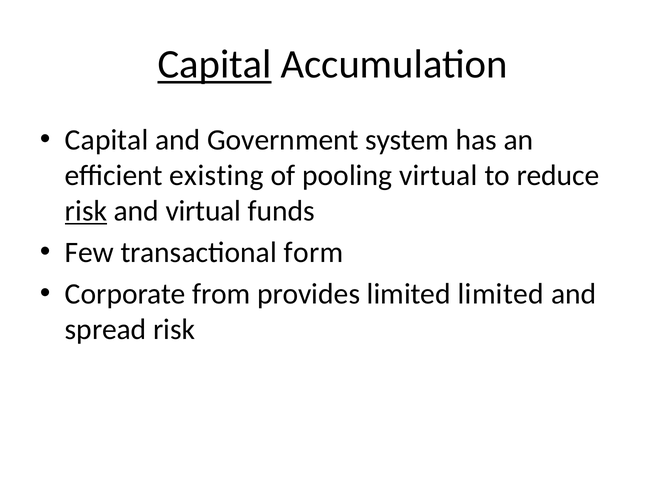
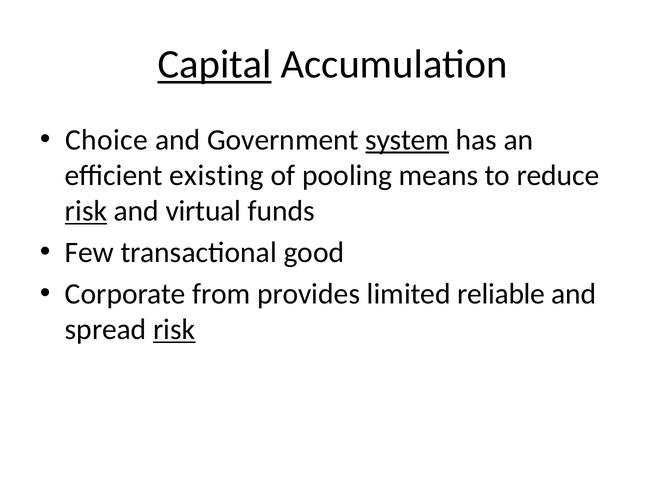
Capital: Capital -> Choice (107, 140)
system underline: none -> present (407, 140)
pooling virtual: virtual -> means (438, 175)
form: form -> good (314, 252)
limited limited: limited -> reliable (501, 294)
risk underline: none -> present (174, 329)
